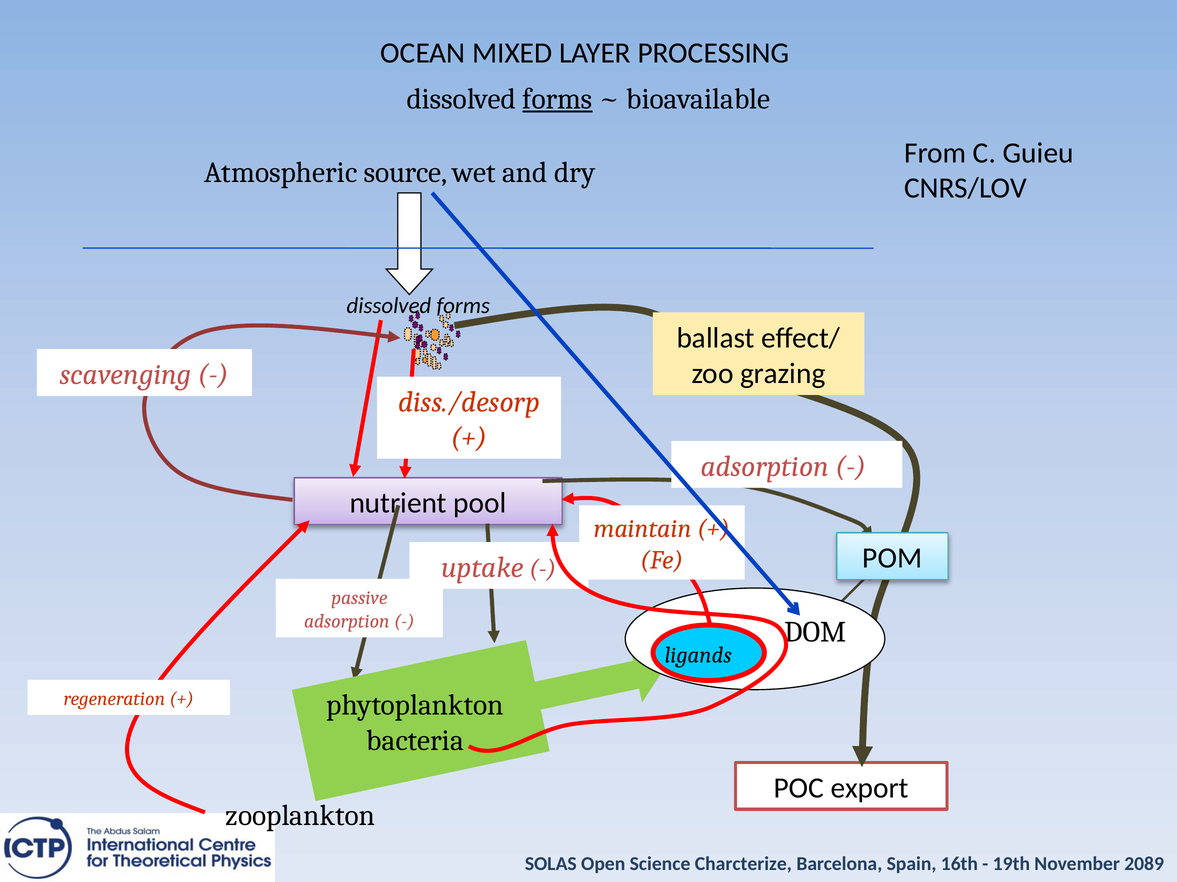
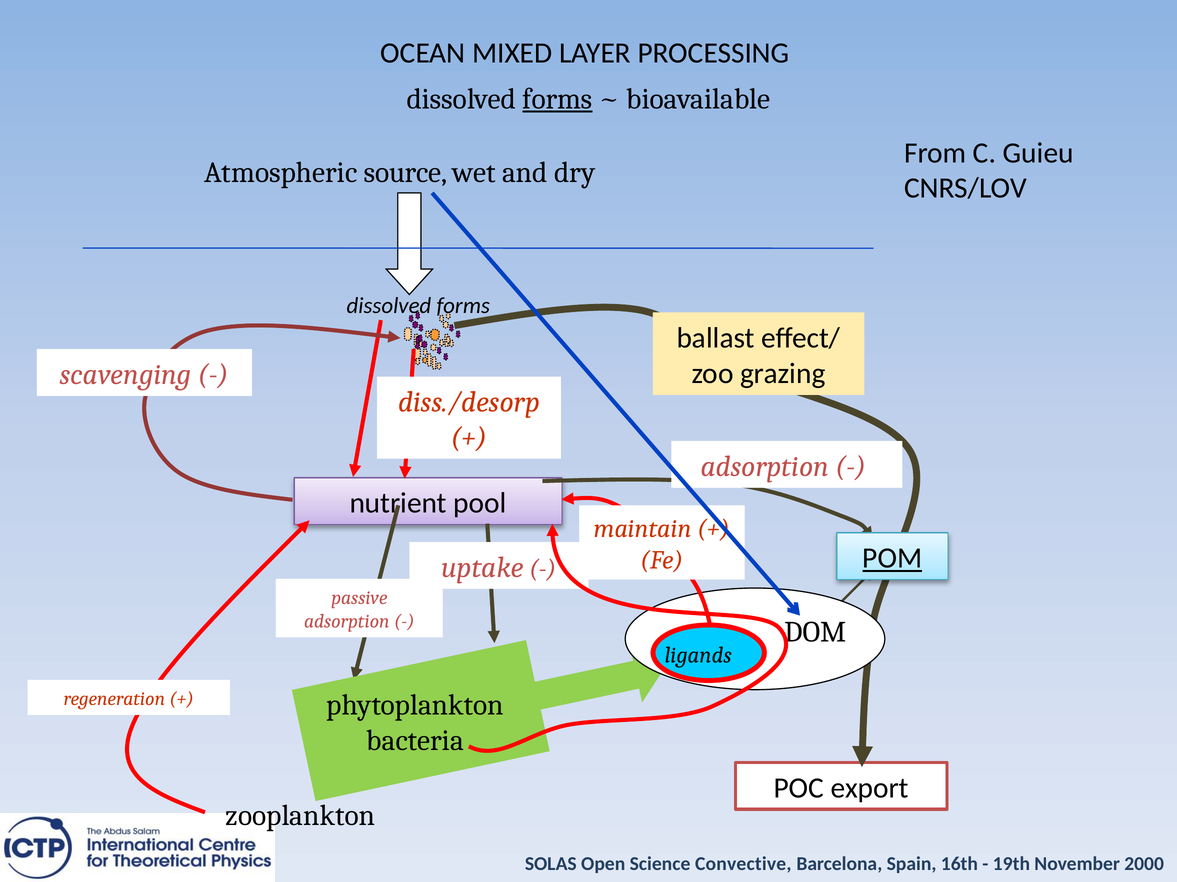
POM underline: none -> present (892, 559)
Charcterize: Charcterize -> Convective (743, 864)
2089: 2089 -> 2000 (1144, 864)
